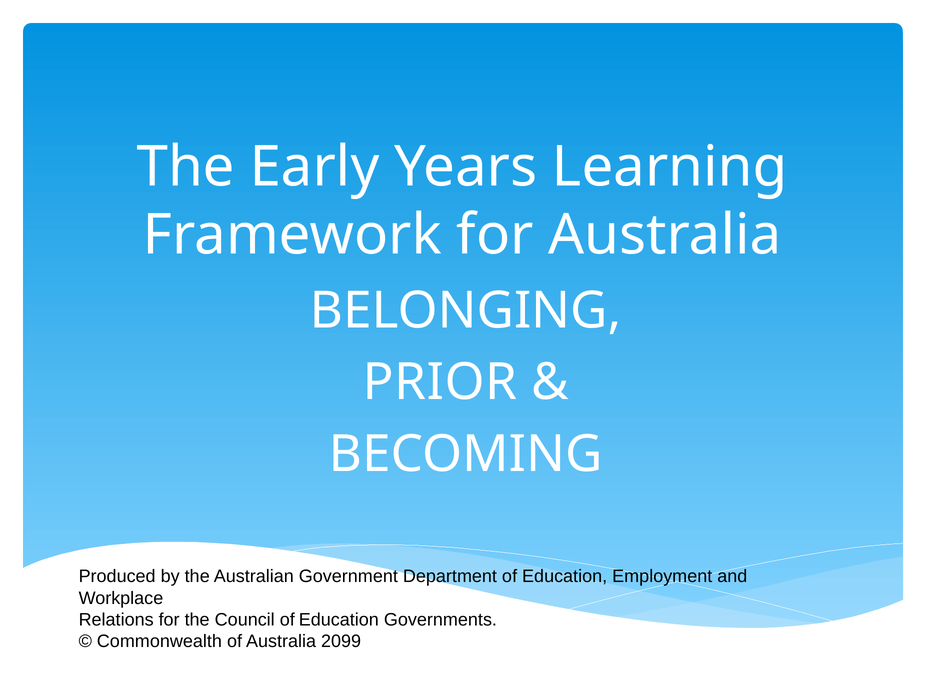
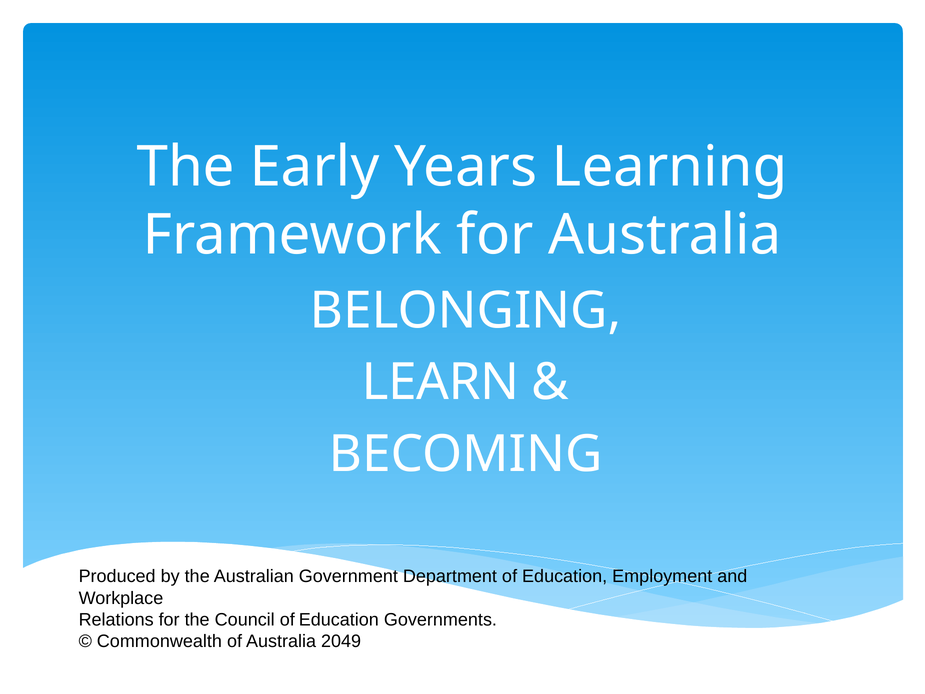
PRIOR: PRIOR -> LEARN (441, 382)
2099: 2099 -> 2049 (341, 641)
